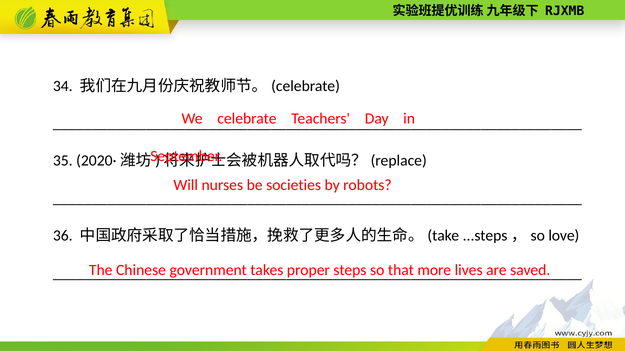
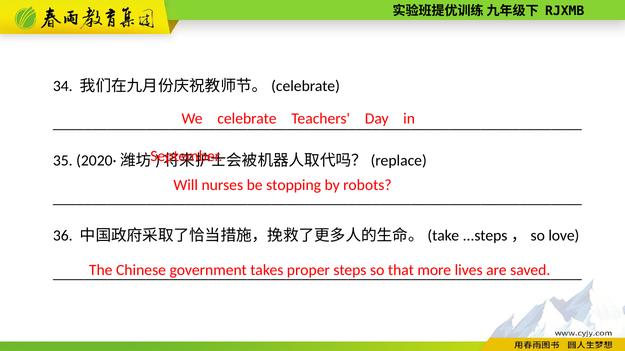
societies: societies -> stopping (294, 185)
